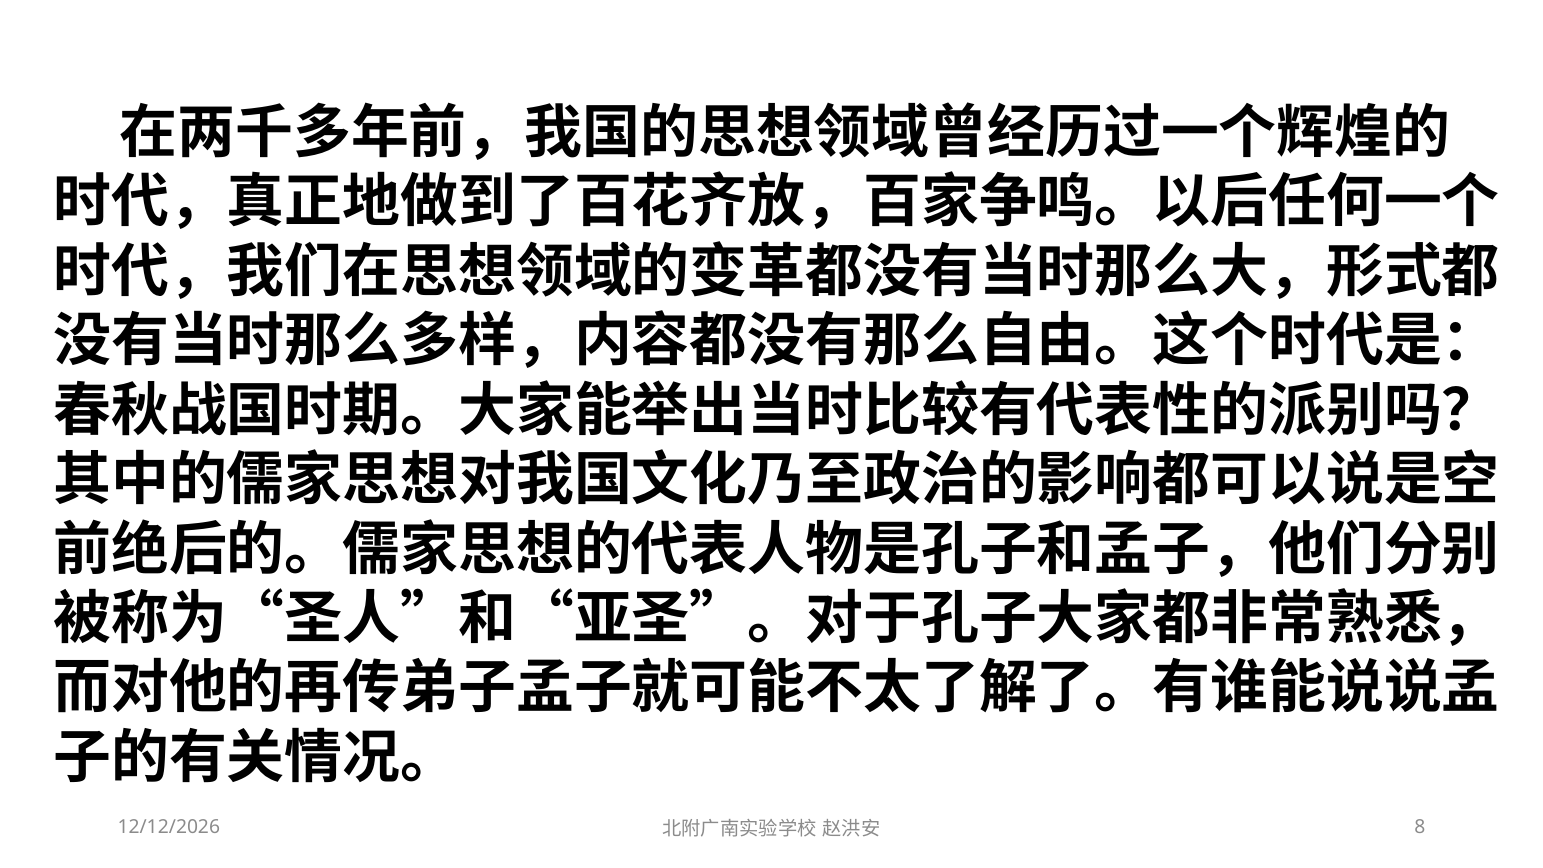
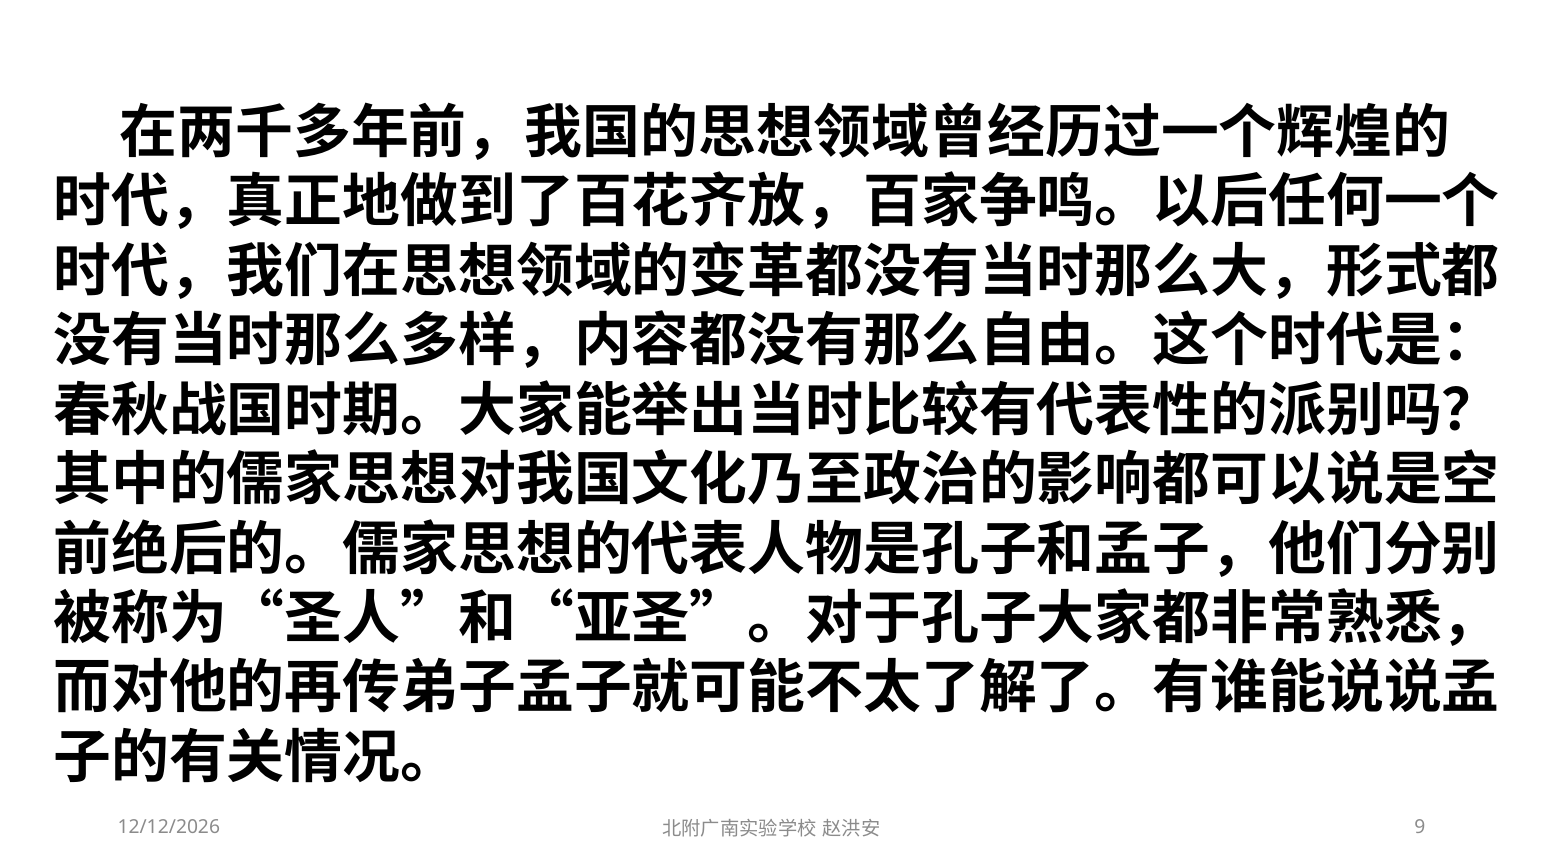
8: 8 -> 9 (1420, 827)
